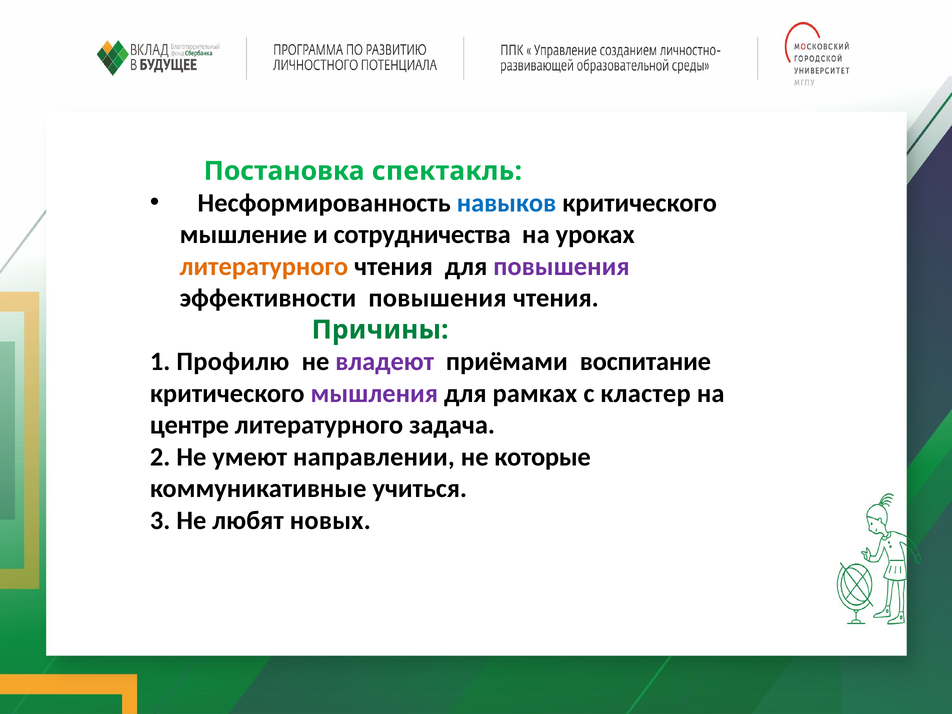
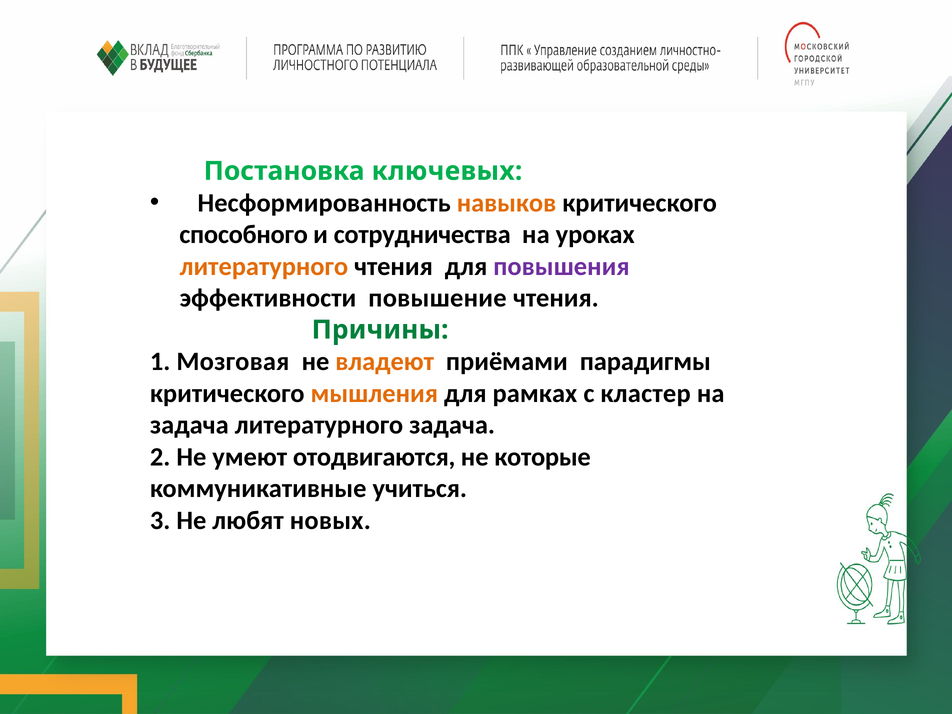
спектакль: спектакль -> ключевых (447, 171)
навыков colour: blue -> orange (507, 203)
мышление: мышление -> способного (244, 235)
эффективности повышения: повышения -> повышение (438, 298)
Профилю: Профилю -> Мозговая (233, 362)
владеют colour: purple -> orange (385, 362)
воспитание: воспитание -> парадигмы (645, 362)
мышления colour: purple -> orange (374, 393)
центре: центре -> задача (189, 425)
направлении: направлении -> отодвигаются (374, 457)
